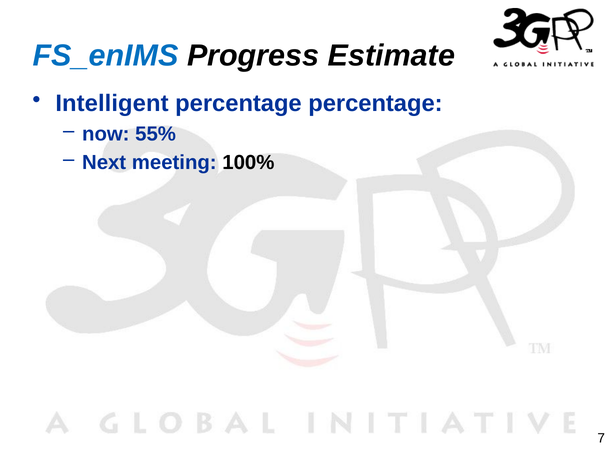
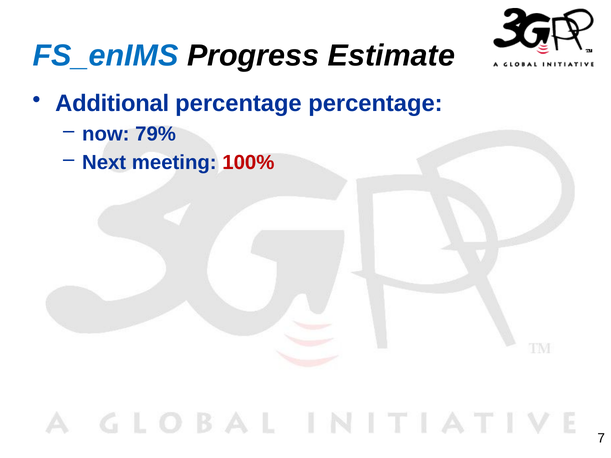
Intelligent: Intelligent -> Additional (112, 104)
55%: 55% -> 79% (156, 134)
100% colour: black -> red (248, 162)
